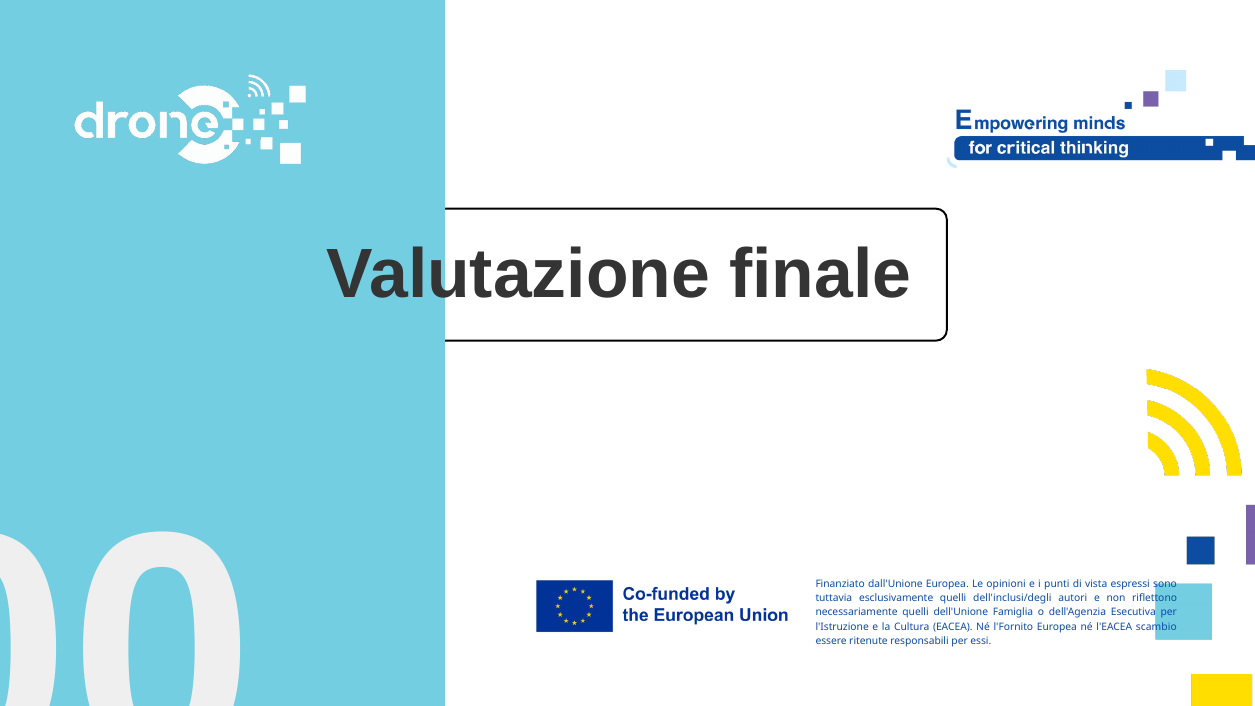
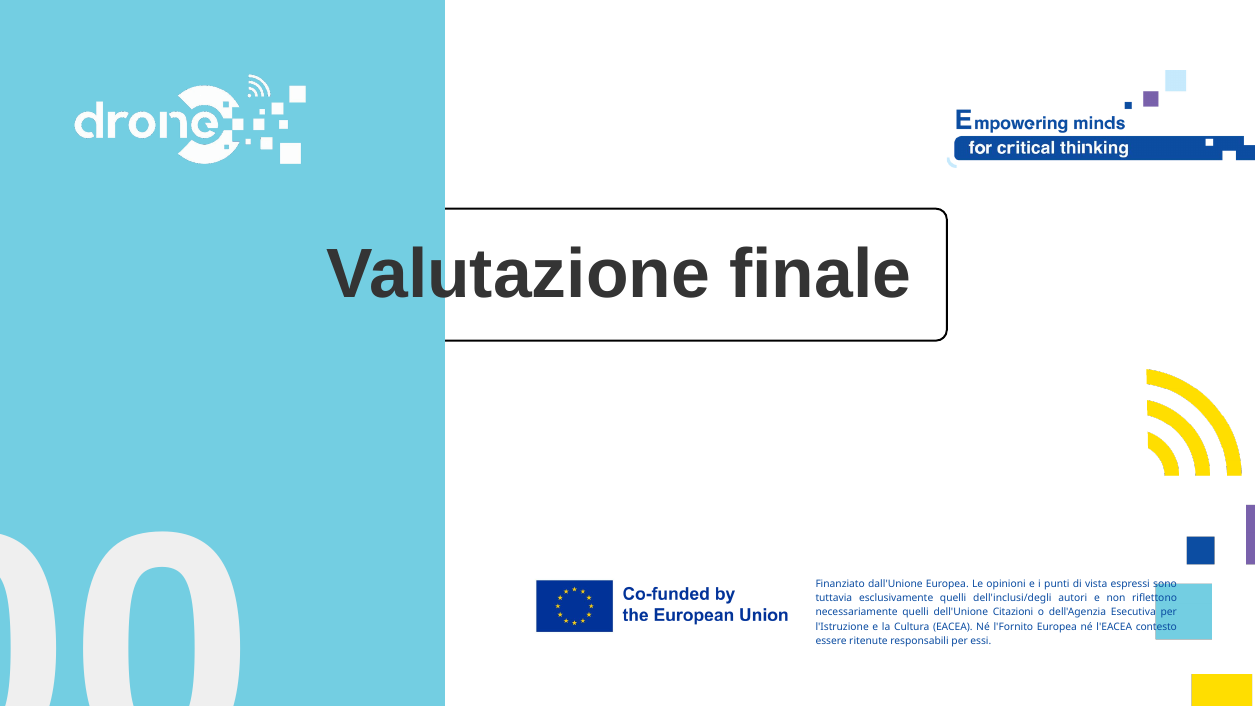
Famiglia: Famiglia -> Citazioni (1013, 612)
scambio: scambio -> contesto (1156, 627)
